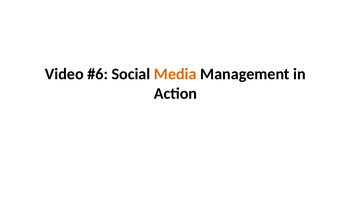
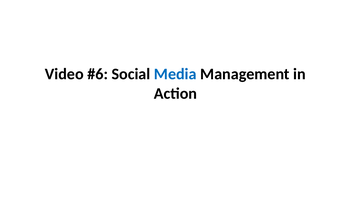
Media colour: orange -> blue (175, 74)
